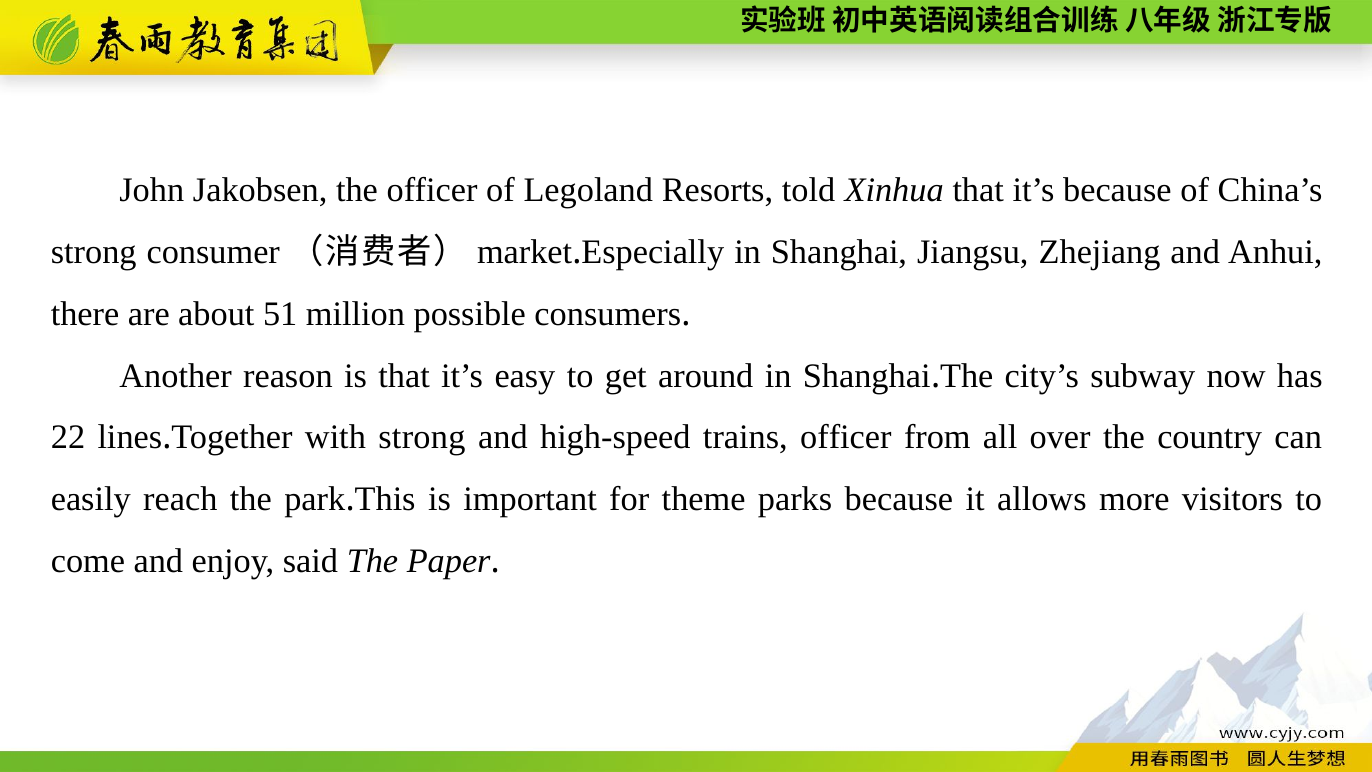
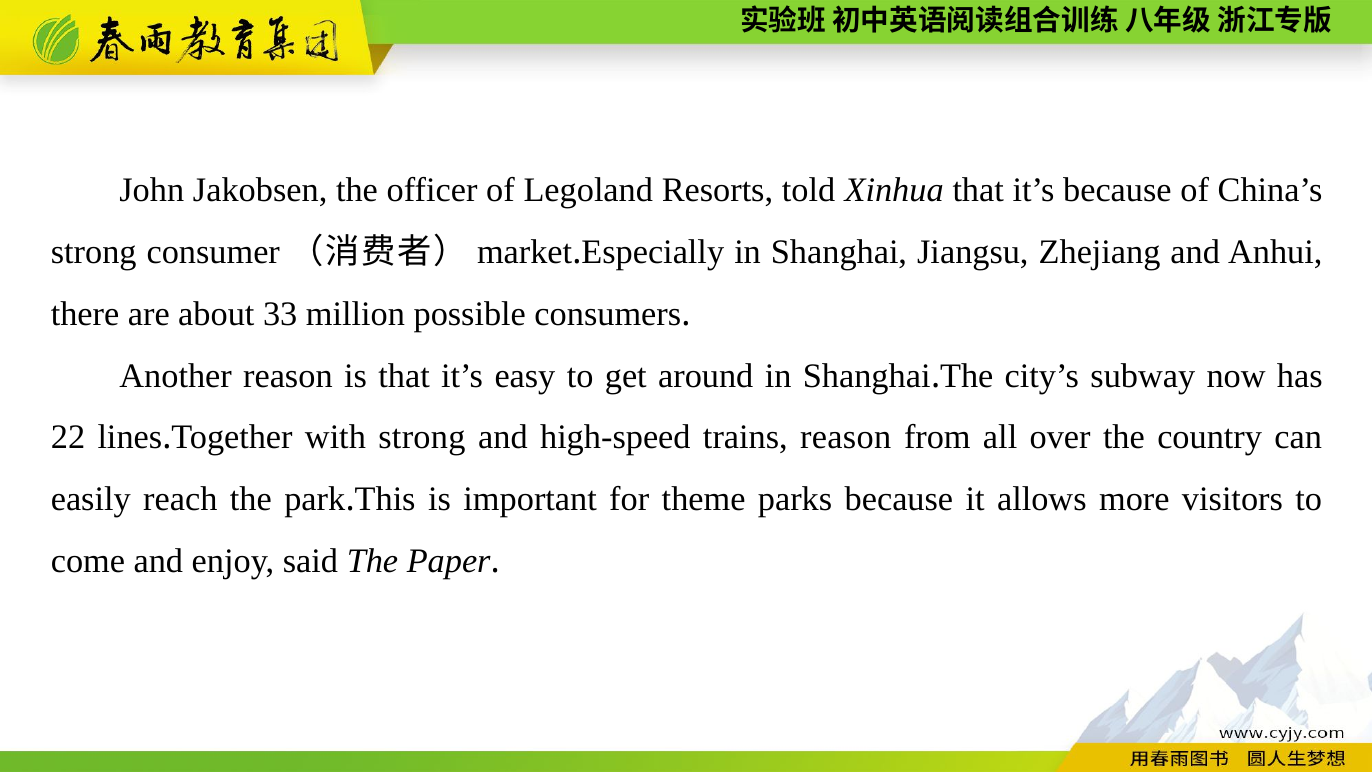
51: 51 -> 33 (280, 314)
trains officer: officer -> reason (846, 437)
